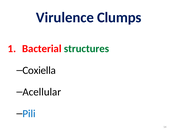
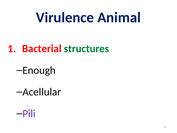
Clumps: Clumps -> Animal (119, 17)
Coxiella: Coxiella -> Enough (39, 70)
Pili colour: blue -> purple (29, 113)
